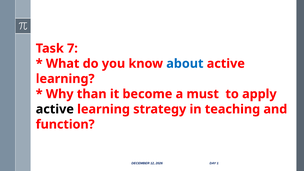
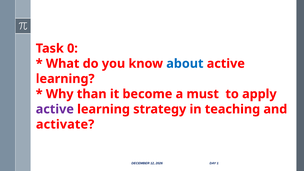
7: 7 -> 0 (72, 48)
active colour: black -> purple (55, 109)
function: function -> activate (65, 124)
